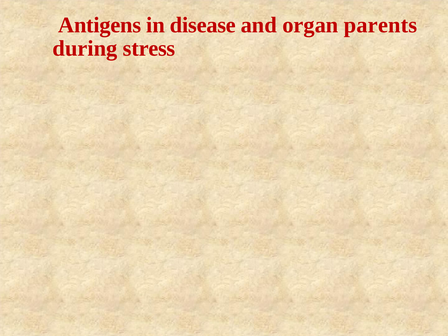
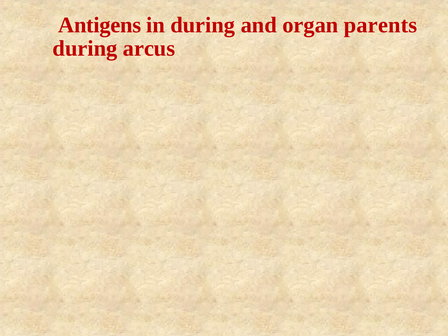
in disease: disease -> during (203, 25)
stress: stress -> arcus (149, 48)
